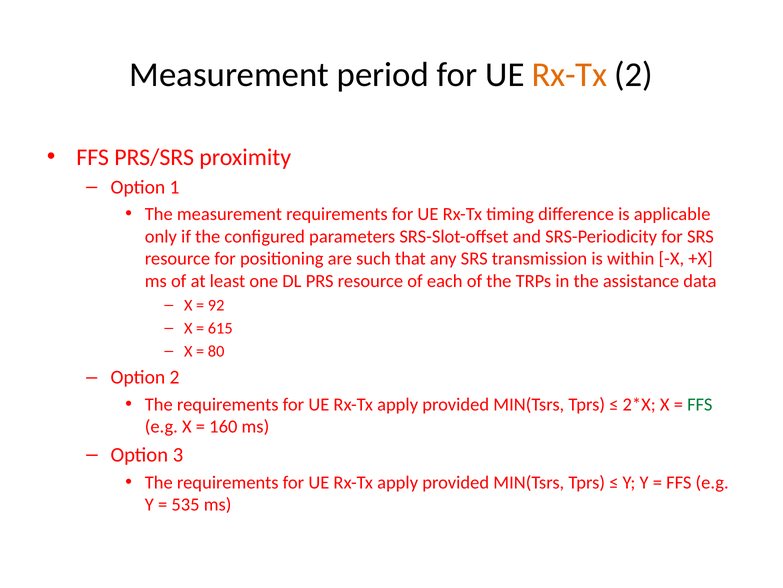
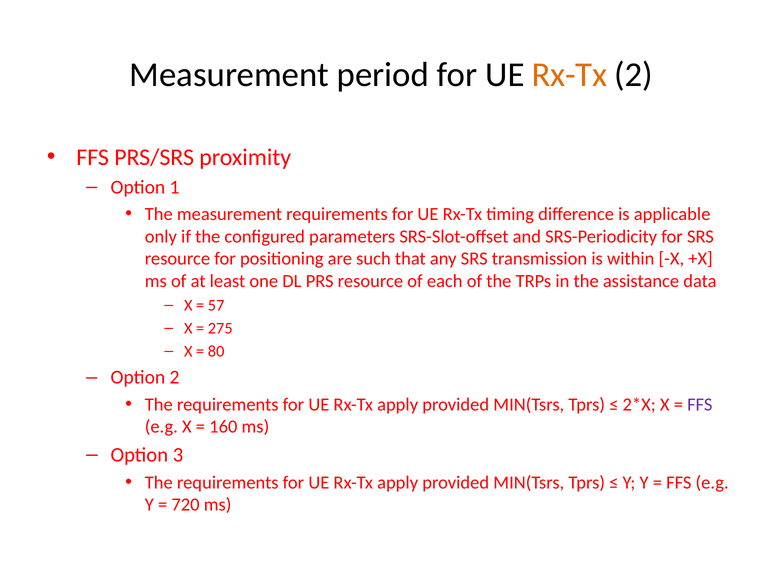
92: 92 -> 57 (216, 305)
615: 615 -> 275 (220, 328)
FFS colour: green -> purple (700, 404)
535: 535 -> 720 (186, 504)
